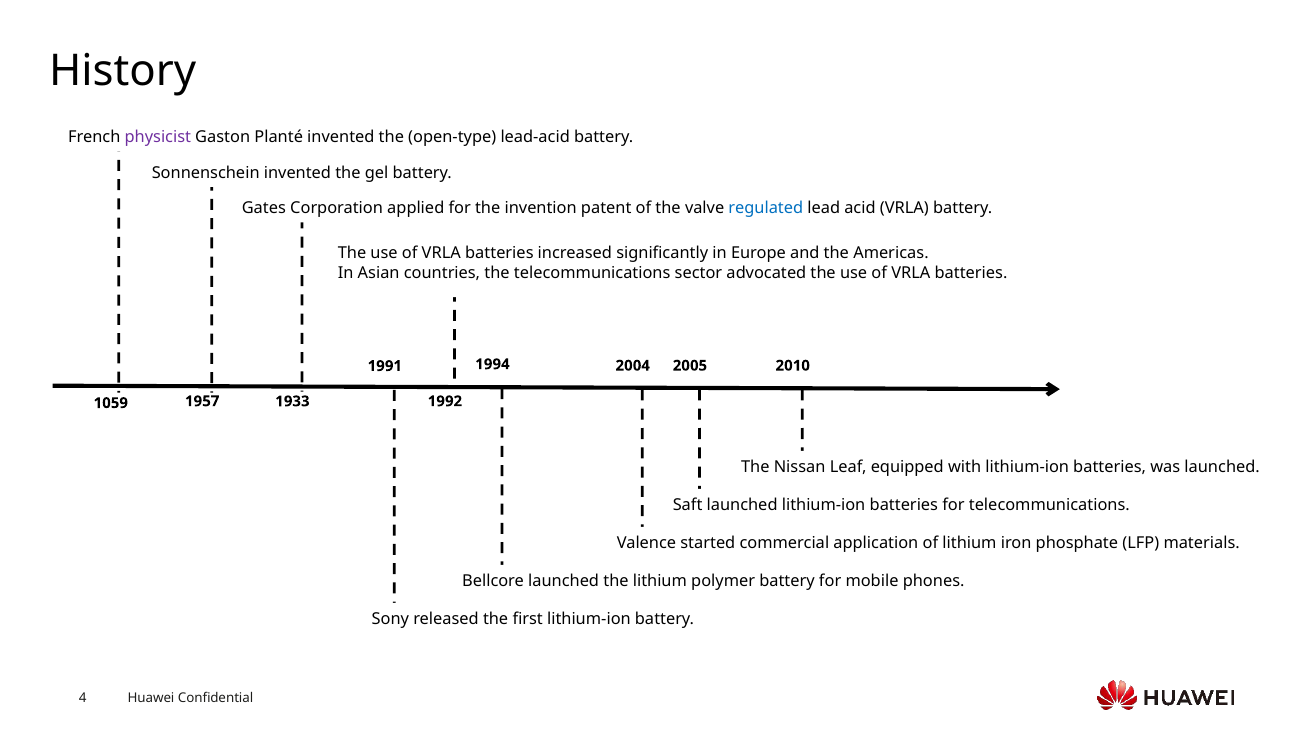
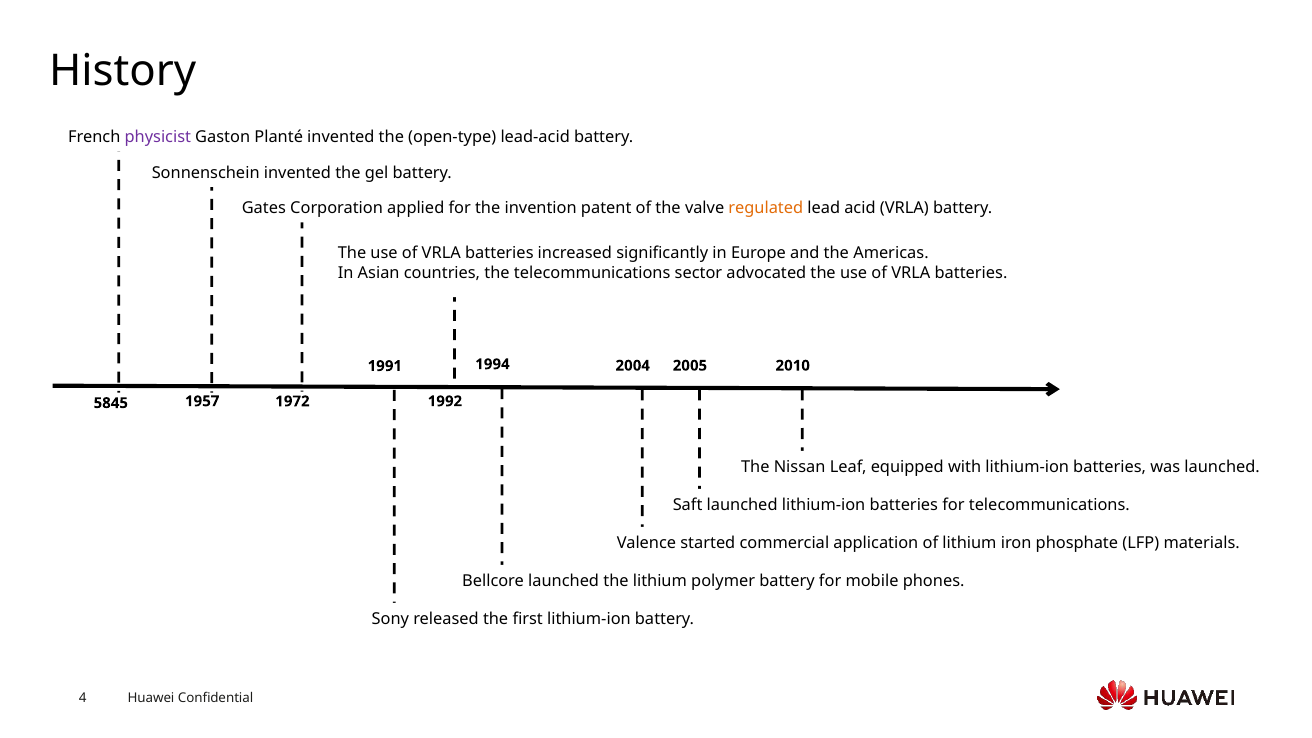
regulated colour: blue -> orange (766, 208)
1933: 1933 -> 1972 (292, 401)
1059: 1059 -> 5845 (111, 403)
